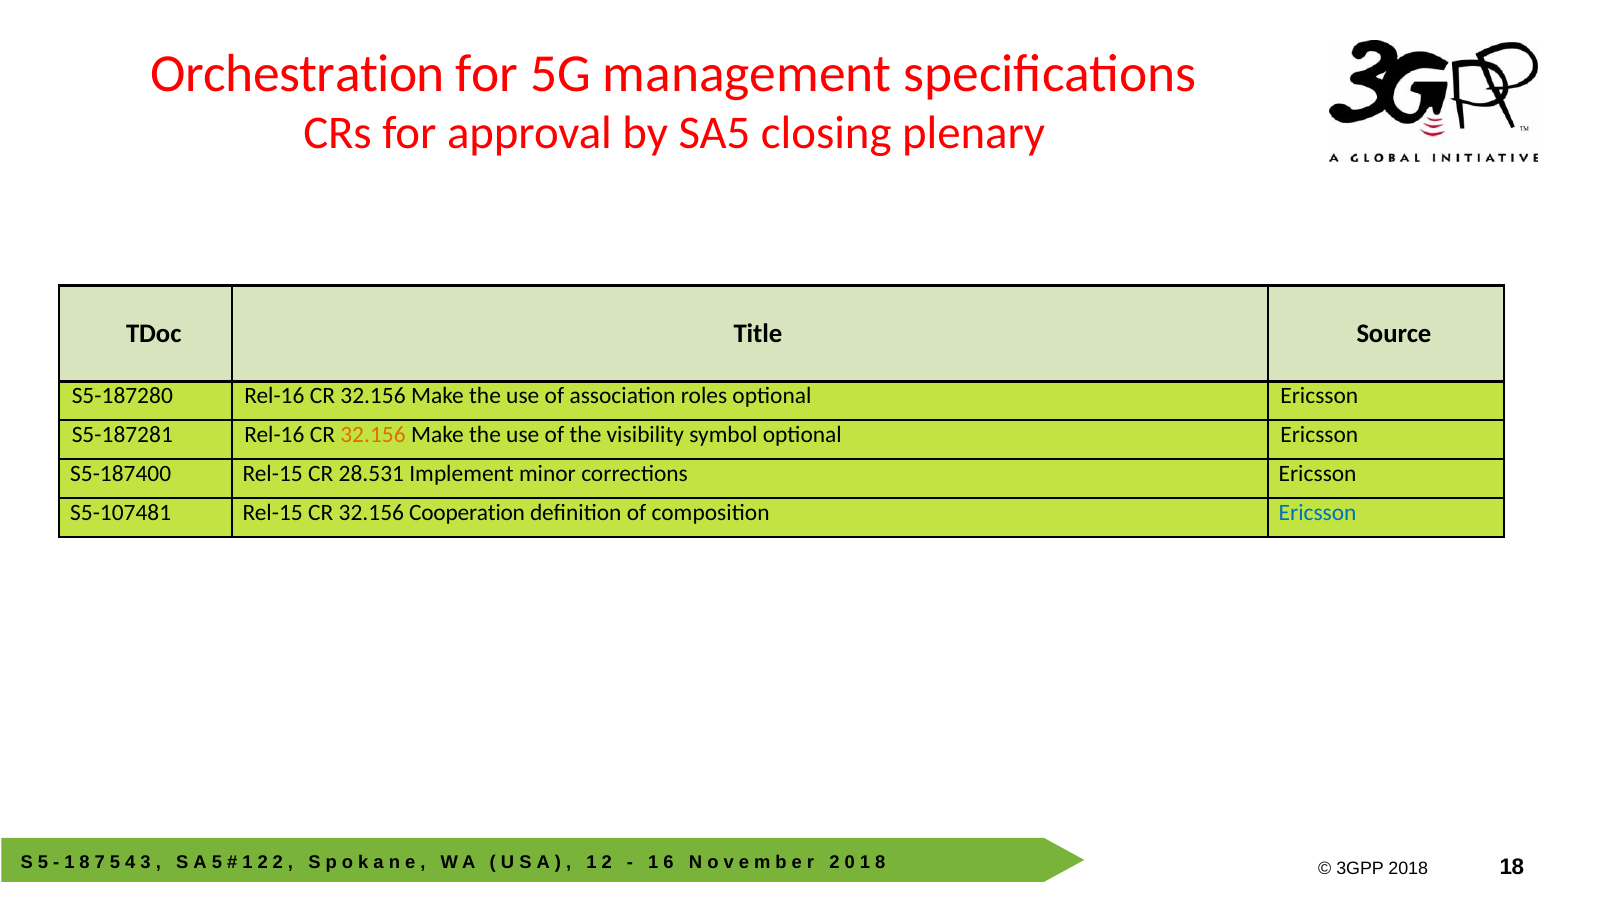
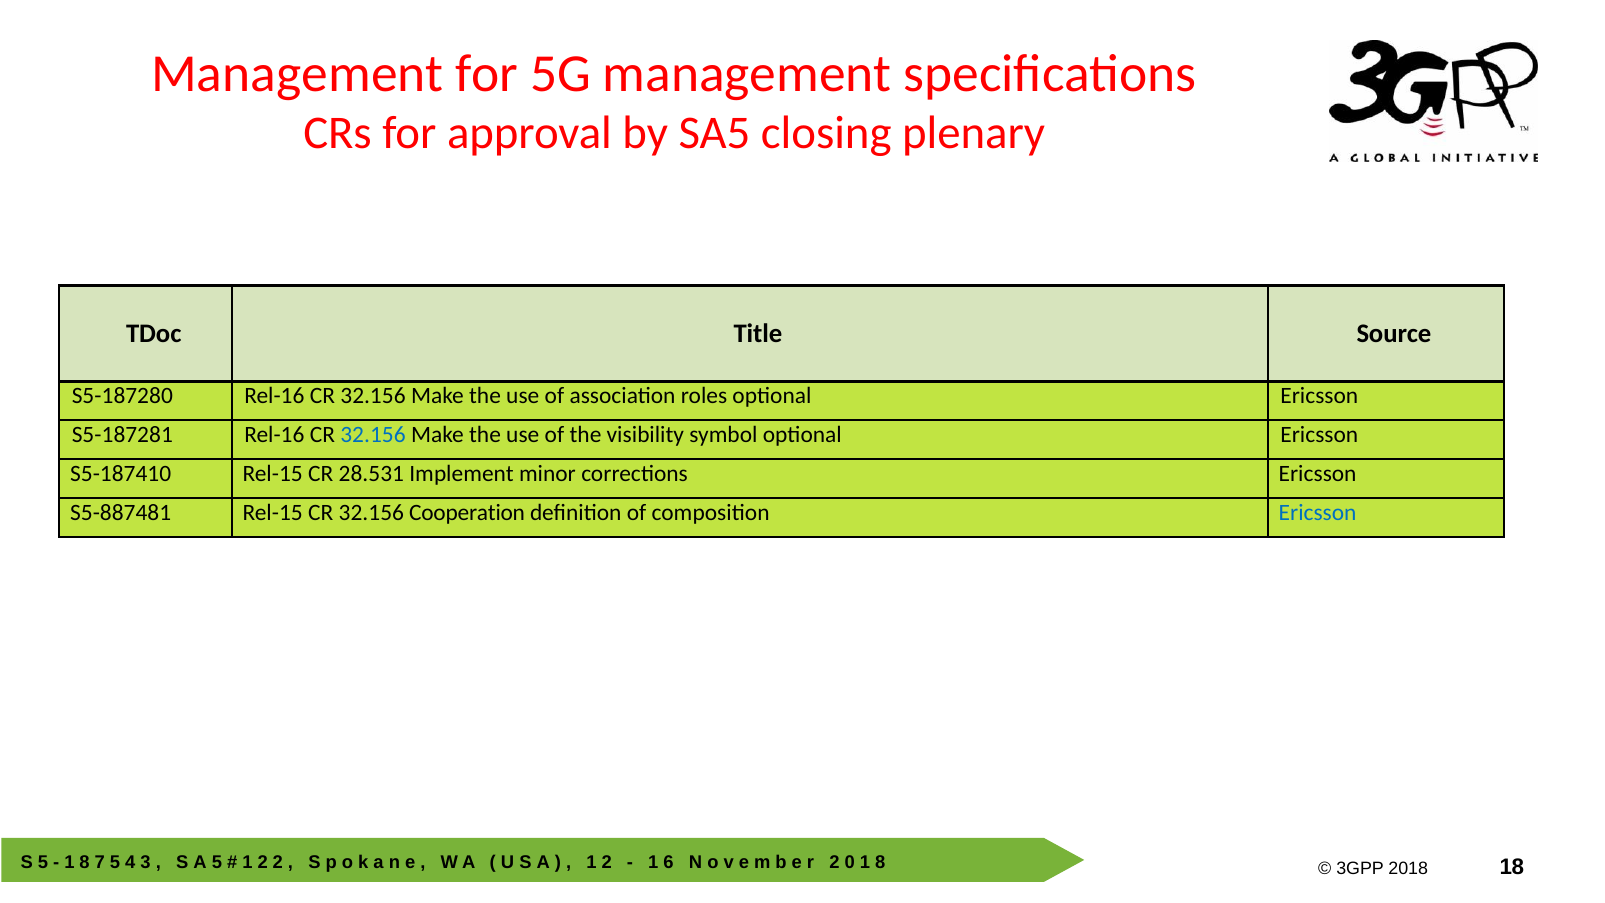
Orchestration: Orchestration -> Management (297, 74)
32.156 colour: orange -> blue (373, 435)
S5-187400: S5-187400 -> S5-187410 (121, 474)
S5-107481: S5-107481 -> S5-887481 (121, 512)
